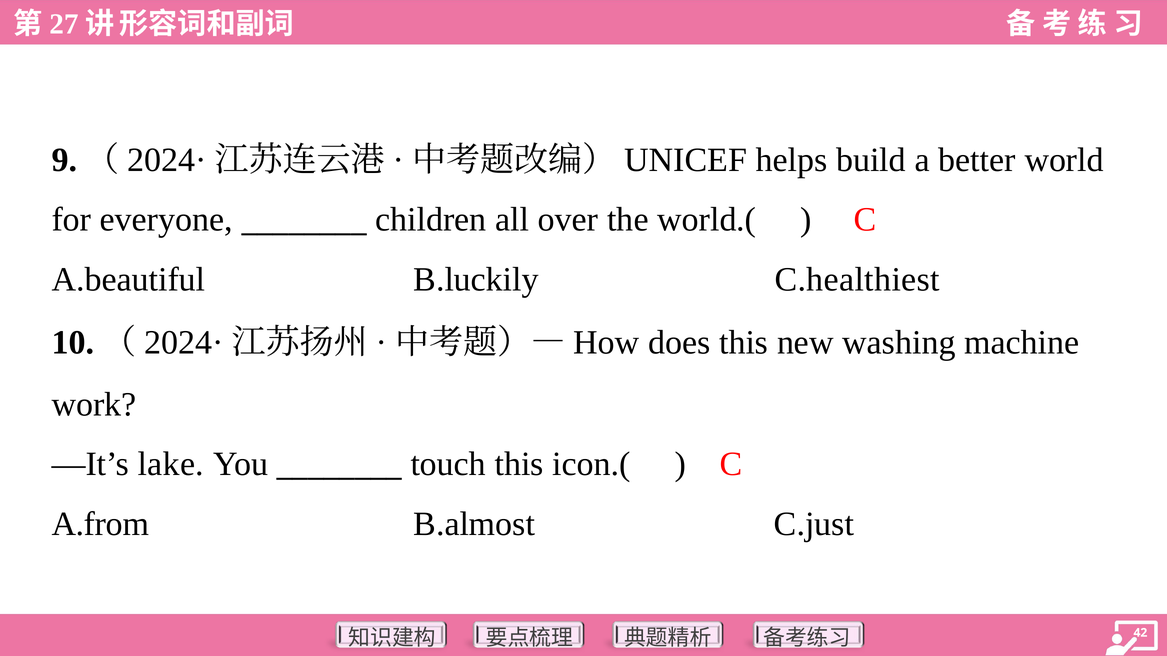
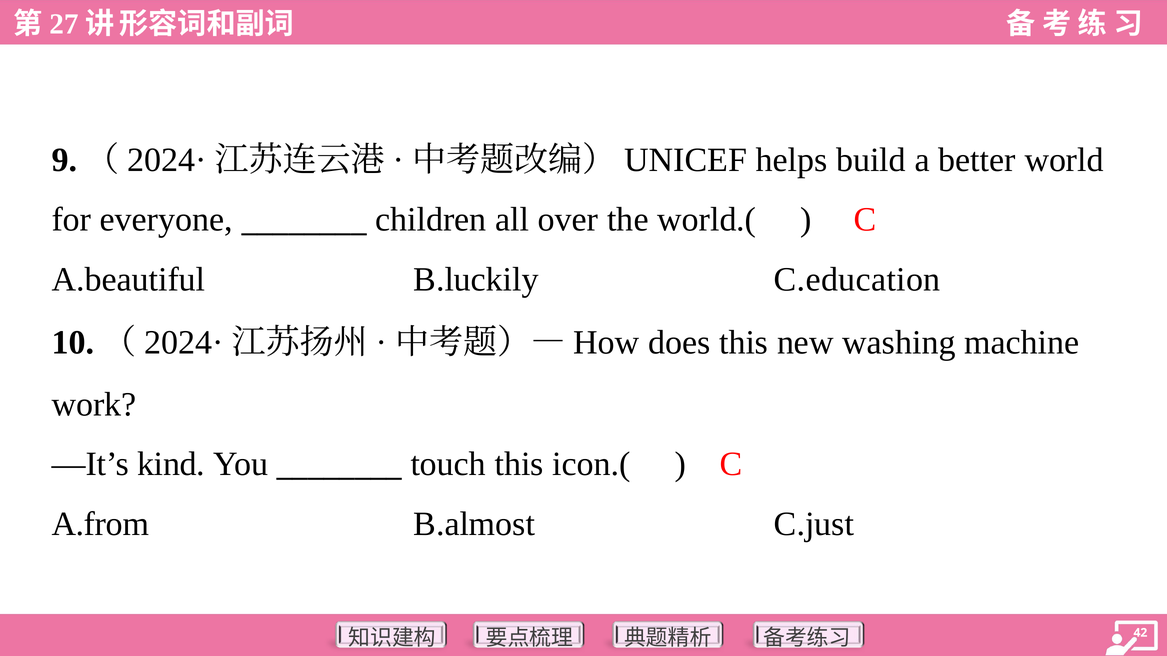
C.healthiest: C.healthiest -> C.education (857, 280)
lake: lake -> kind (171, 464)
